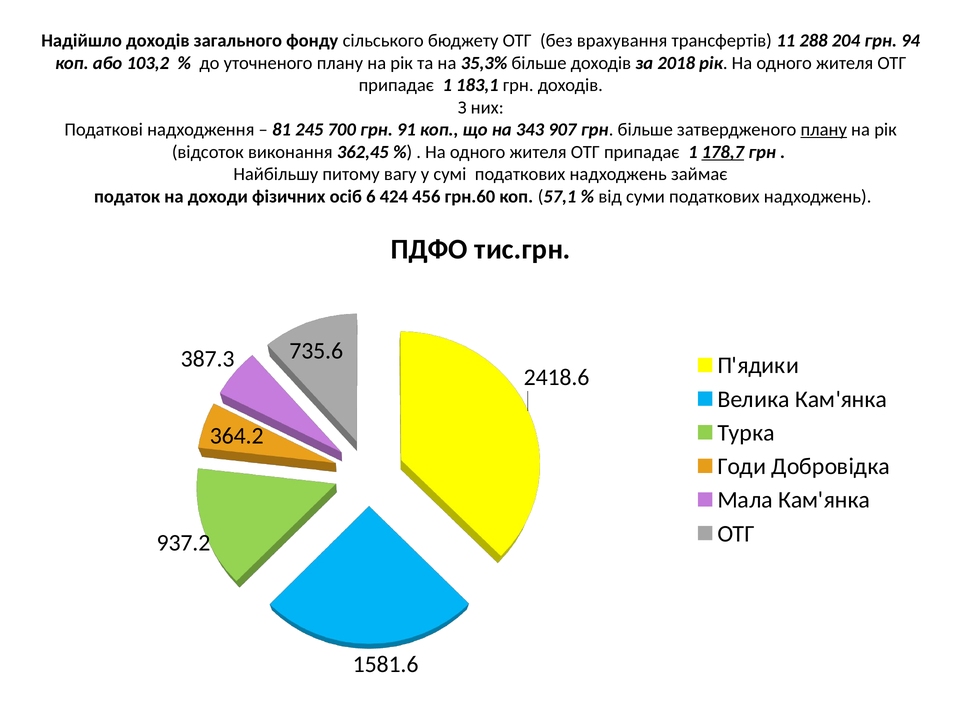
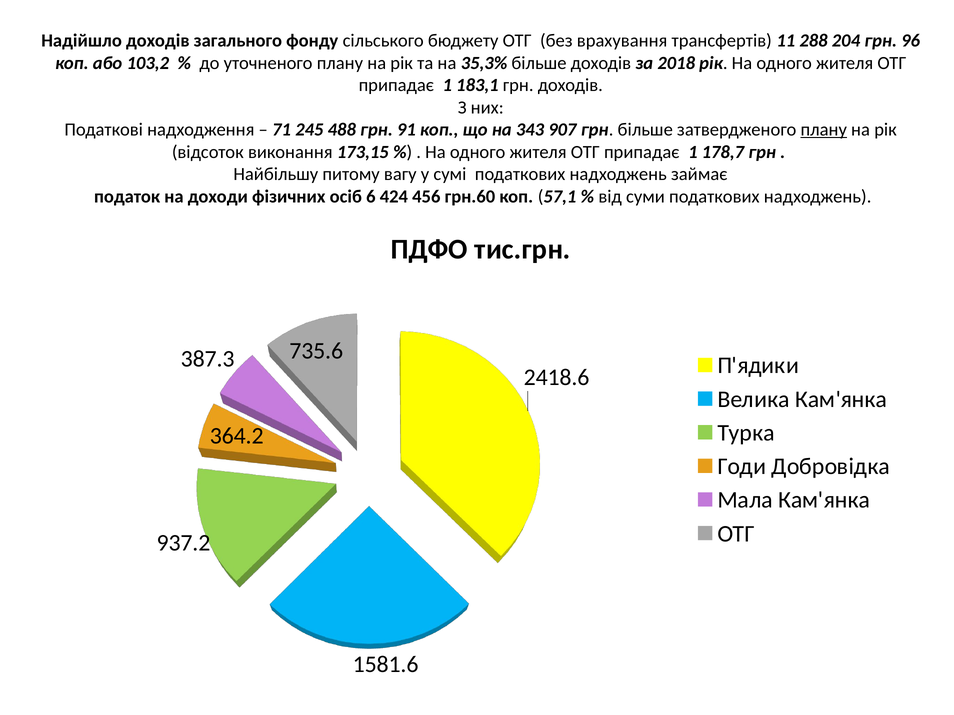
94: 94 -> 96 (911, 41)
81: 81 -> 71 (282, 130)
700: 700 -> 488 (342, 130)
362,45: 362,45 -> 173,15 (363, 152)
178,7 underline: present -> none (723, 152)
